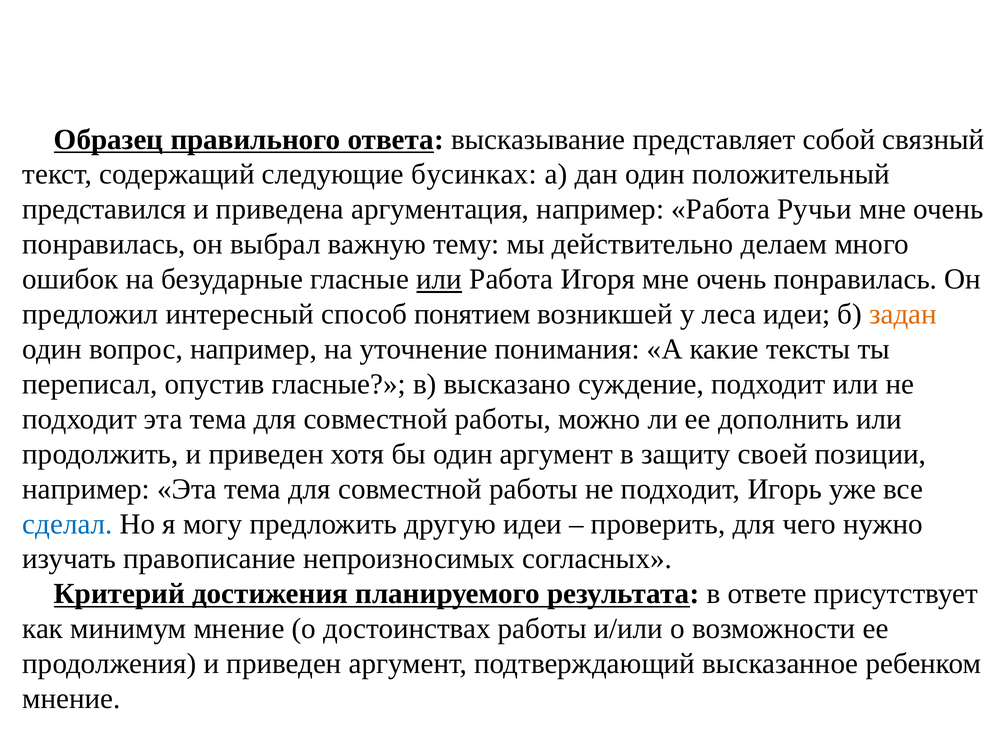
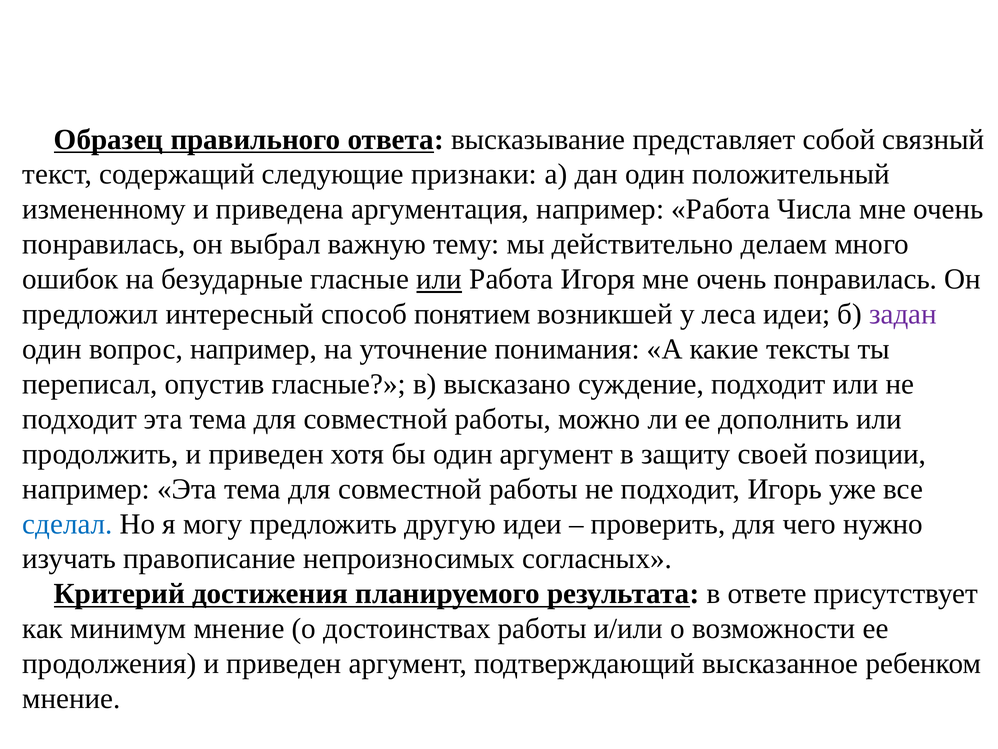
бусинках: бусинках -> признаки (474, 174)
представился: представился -> измененному (104, 209)
Ручьи: Ручьи -> Числа (814, 209)
задан colour: orange -> purple (903, 314)
